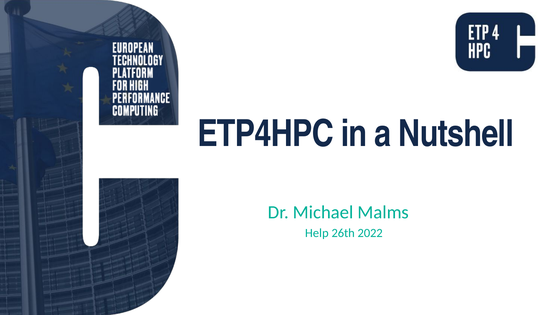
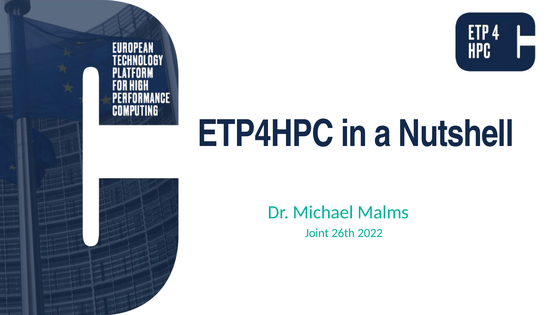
Help: Help -> Joint (317, 233)
